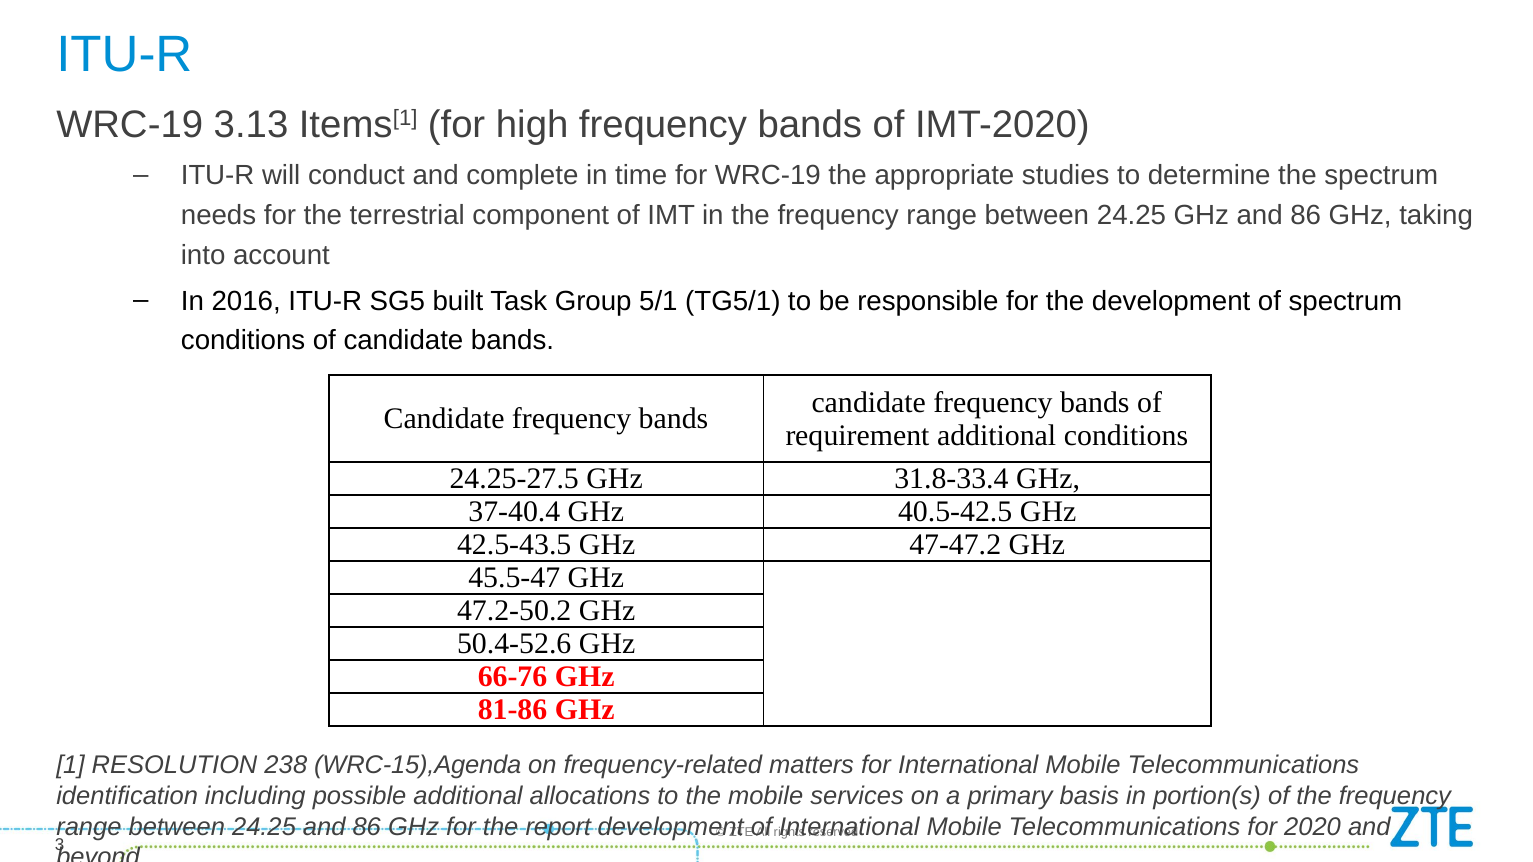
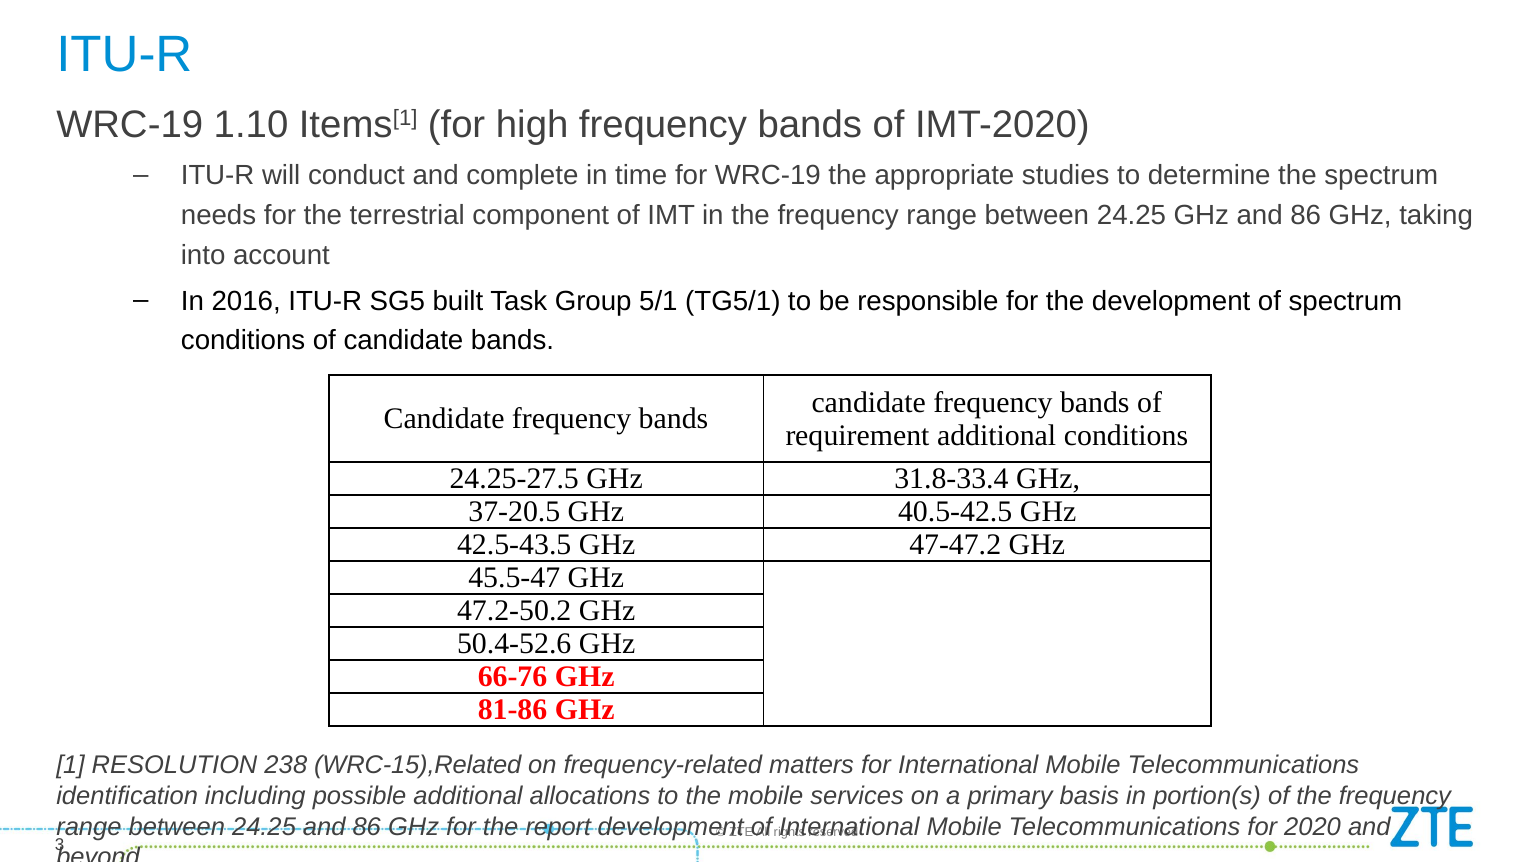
3.13: 3.13 -> 1.10 (251, 125)
37-40.4: 37-40.4 -> 37-20.5 (514, 512)
WRC-15),Agenda: WRC-15),Agenda -> WRC-15),Related (418, 766)
